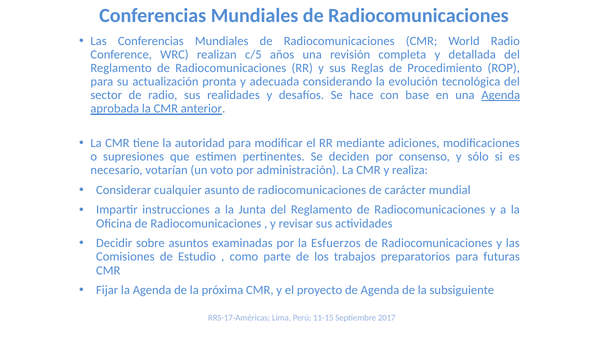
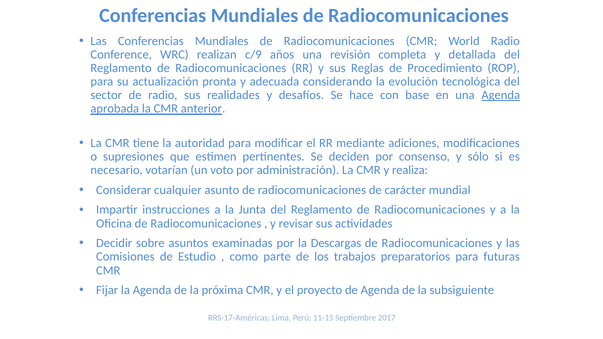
c/5: c/5 -> c/9 (253, 55)
Esfuerzos: Esfuerzos -> Descargas (336, 243)
